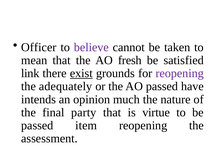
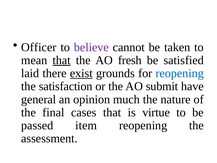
that underline: none -> present (62, 60)
link: link -> laid (30, 73)
reopening colour: purple -> blue (180, 73)
adequately: adequately -> satisfaction (66, 86)
AO passed: passed -> submit (162, 86)
intends: intends -> general (39, 99)
party: party -> cases (84, 112)
